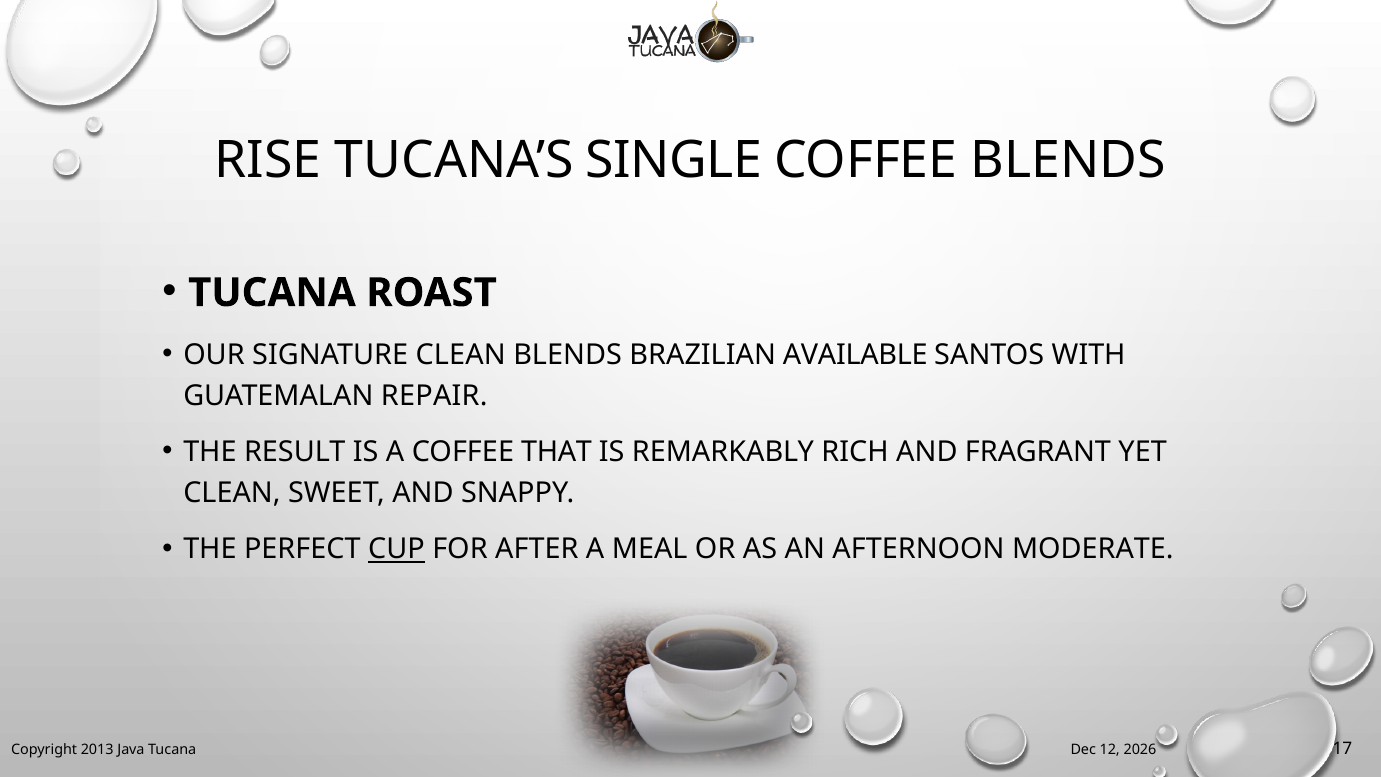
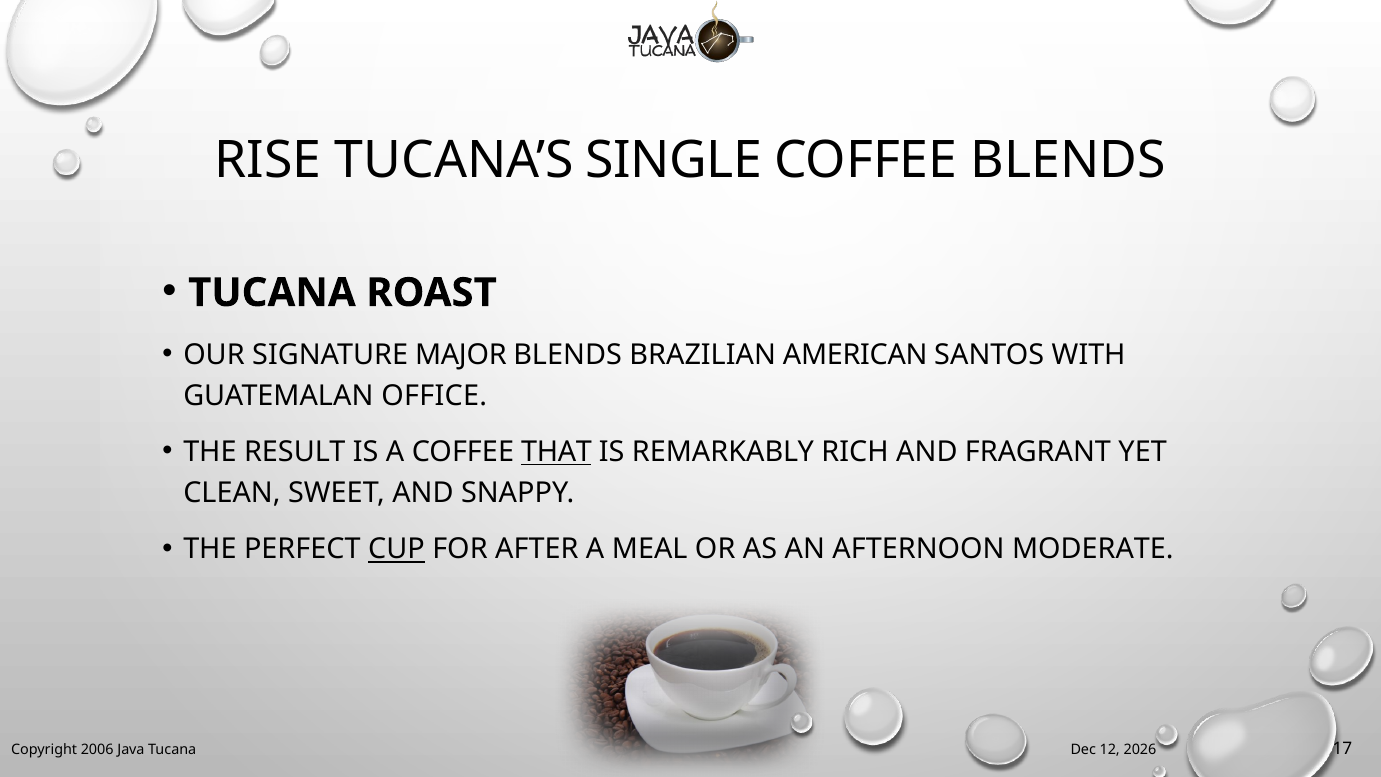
SIGNATURE CLEAN: CLEAN -> MAJOR (461, 355)
AVAILABLE: AVAILABLE -> AMERICAN (855, 355)
REPAIR: REPAIR -> OFFICE (434, 396)
THAT underline: none -> present (557, 452)
2013: 2013 -> 2006 (97, 749)
